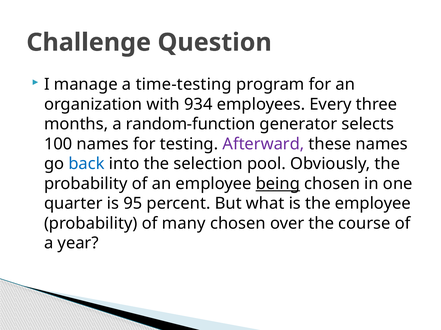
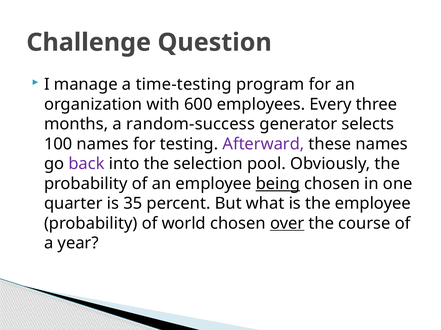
934: 934 -> 600 (198, 105)
random-function: random-function -> random-success (191, 124)
back colour: blue -> purple (87, 164)
95: 95 -> 35 (133, 204)
many: many -> world (184, 224)
over underline: none -> present (287, 224)
